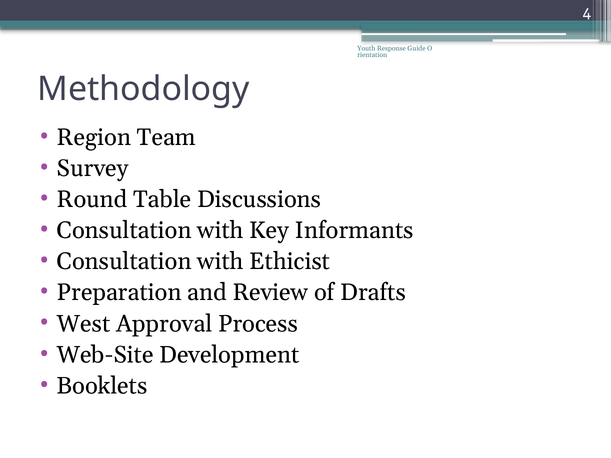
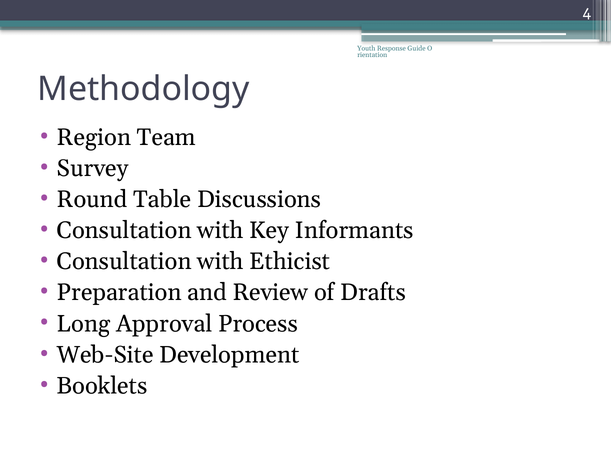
West: West -> Long (84, 324)
